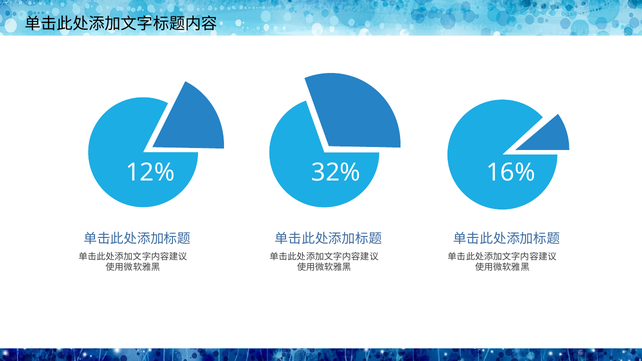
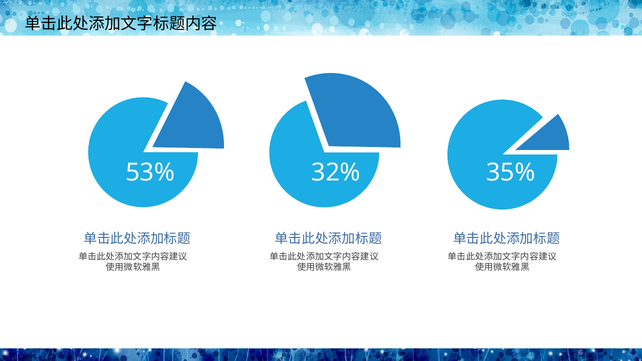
12%: 12% -> 53% (150, 173)
16%: 16% -> 35% (511, 173)
